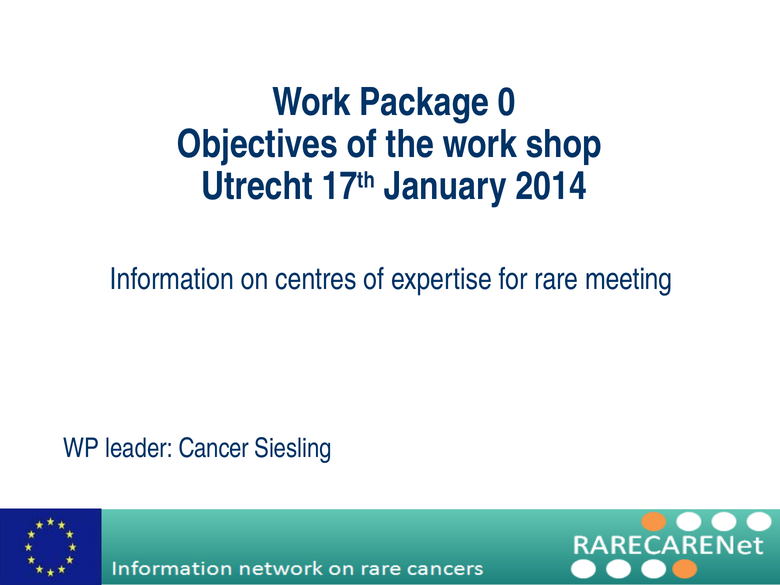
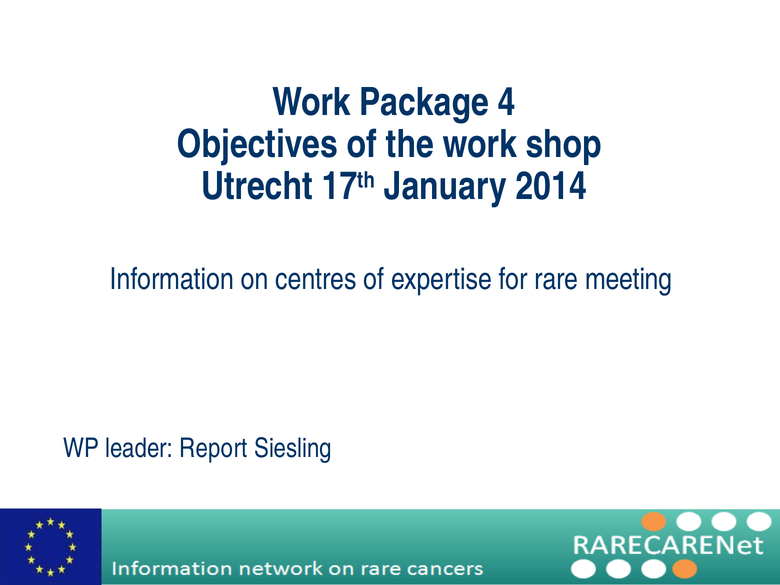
0: 0 -> 4 (507, 102)
Cancer: Cancer -> Report (213, 448)
